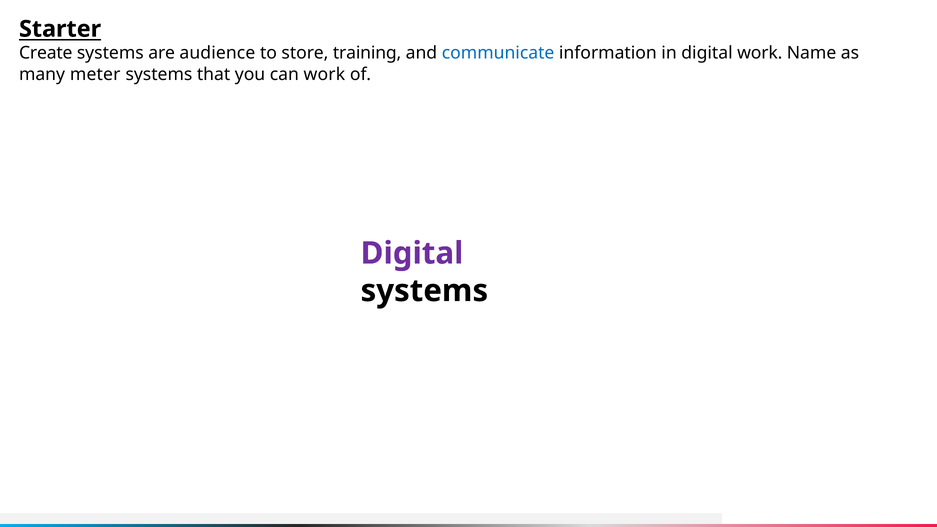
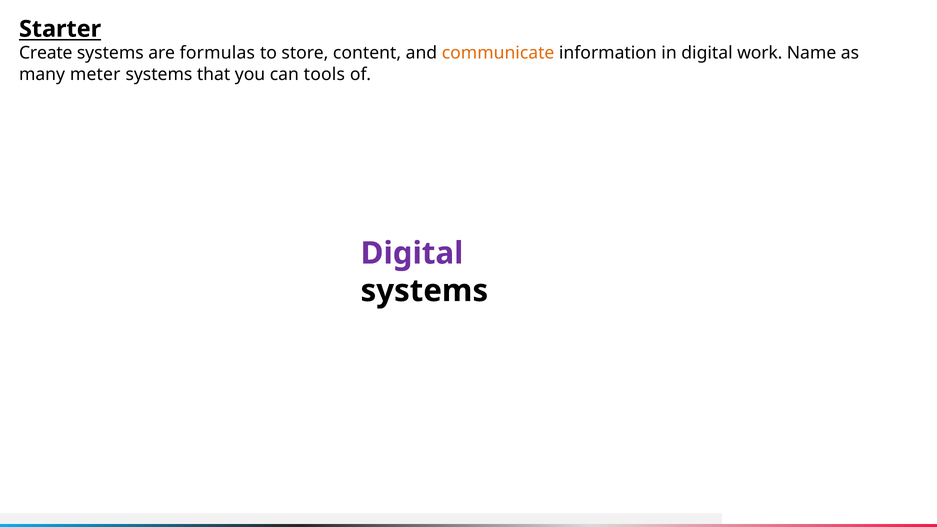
audience: audience -> formulas (217, 53)
training: training -> content (367, 53)
communicate colour: blue -> orange (498, 53)
can work: work -> tools (324, 74)
